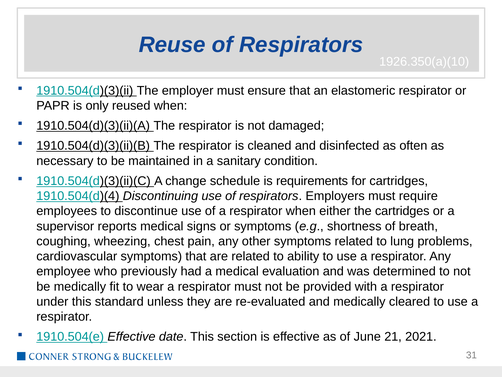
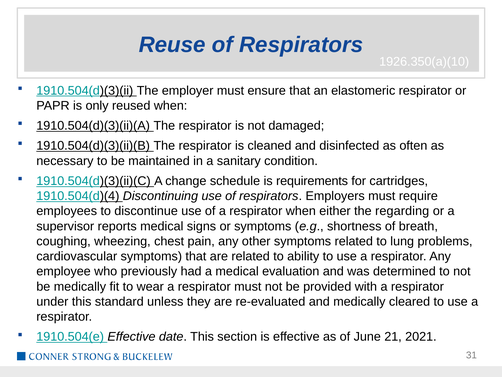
the cartridges: cartridges -> regarding (402, 211)
